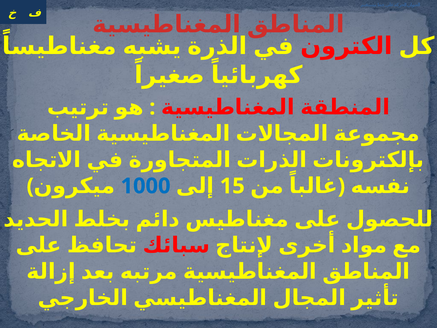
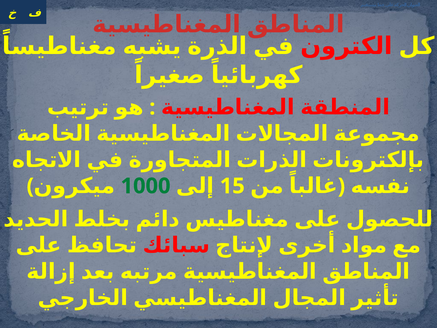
1000 colour: blue -> green (146, 186)
